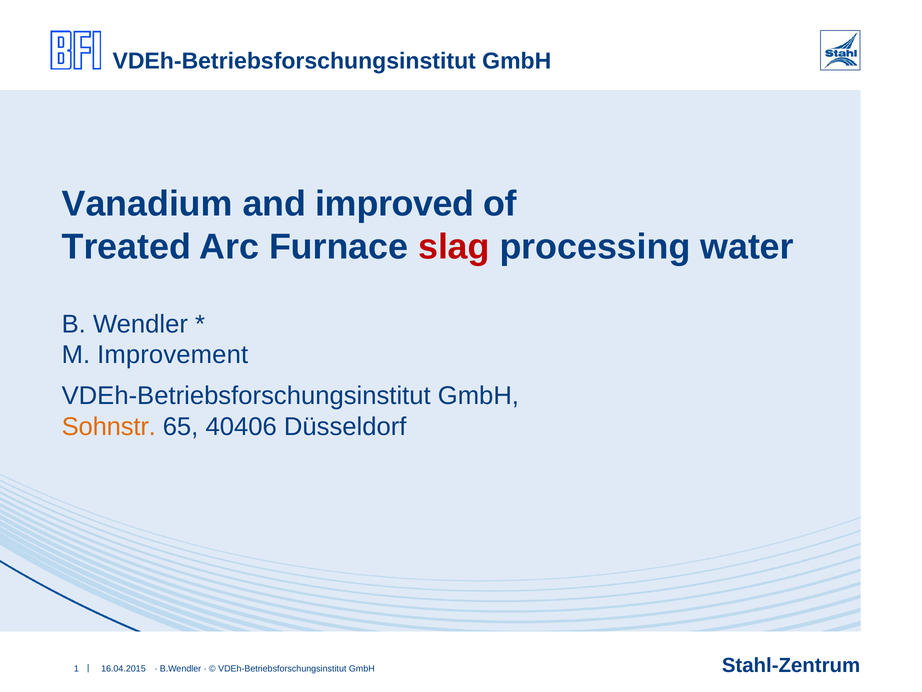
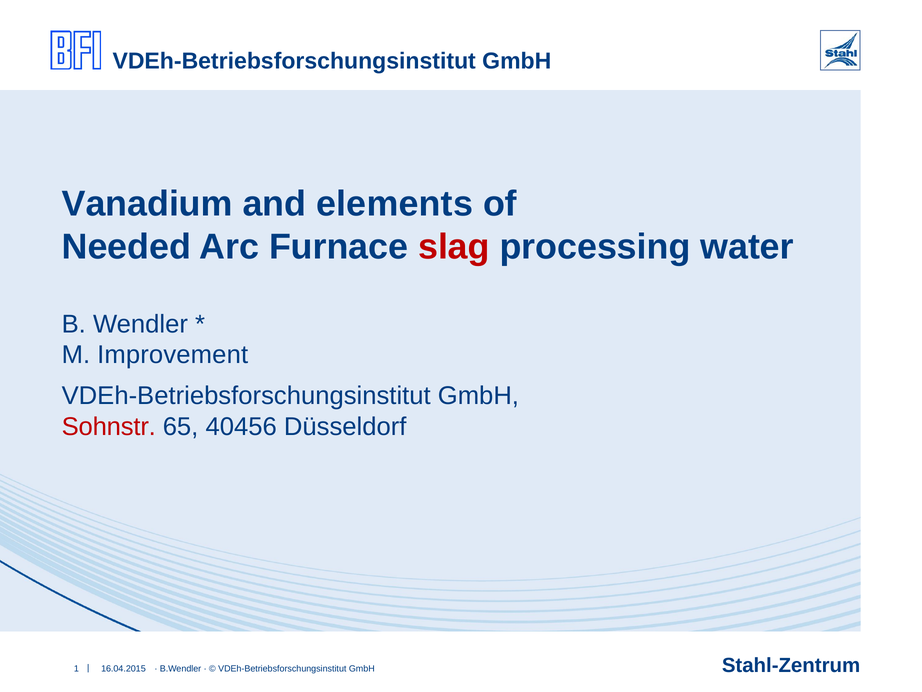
improved: improved -> elements (395, 204)
Treated: Treated -> Needed (126, 247)
Sohnstr colour: orange -> red (109, 426)
40406: 40406 -> 40456 (241, 426)
